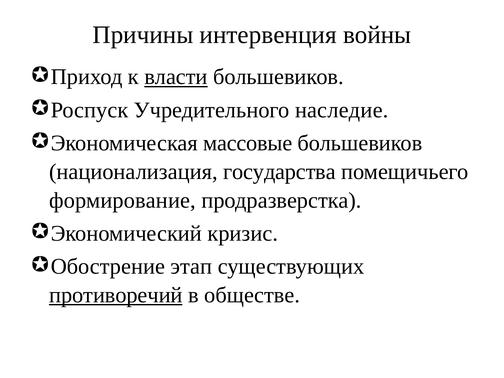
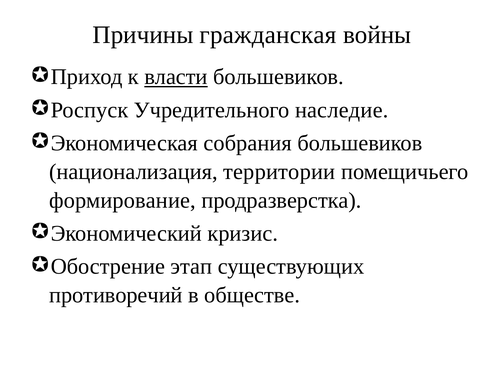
интервенция: интервенция -> гражданская (268, 35)
массовые: массовые -> собрания (248, 143)
государства: государства -> территории (279, 172)
противоречий underline: present -> none (116, 295)
